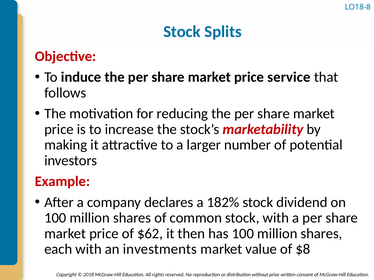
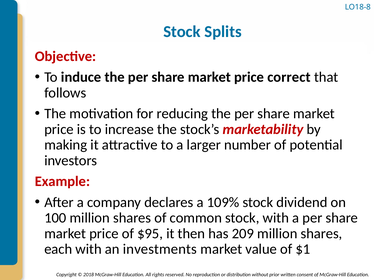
service: service -> correct (289, 77)
182%: 182% -> 109% (223, 203)
$62: $62 -> $95 (150, 234)
has 100: 100 -> 209 (243, 234)
$8: $8 -> $1 (303, 250)
